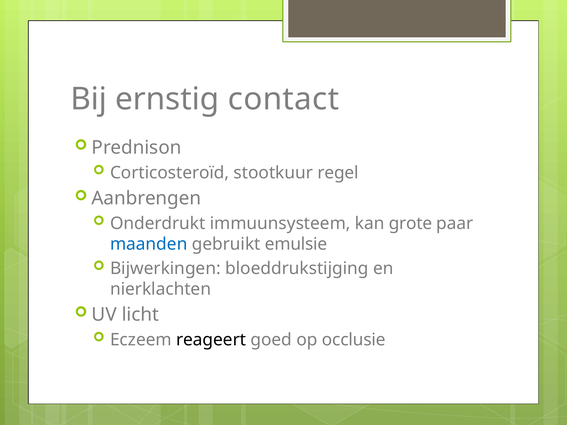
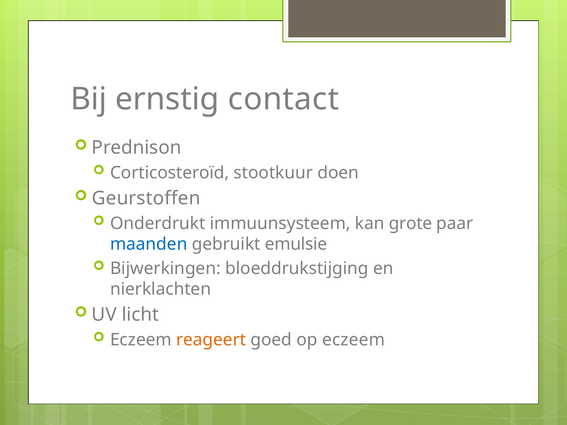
regel: regel -> doen (338, 173)
Aanbrengen: Aanbrengen -> Geurstoffen (146, 198)
reageert colour: black -> orange (211, 340)
op occlusie: occlusie -> eczeem (354, 340)
